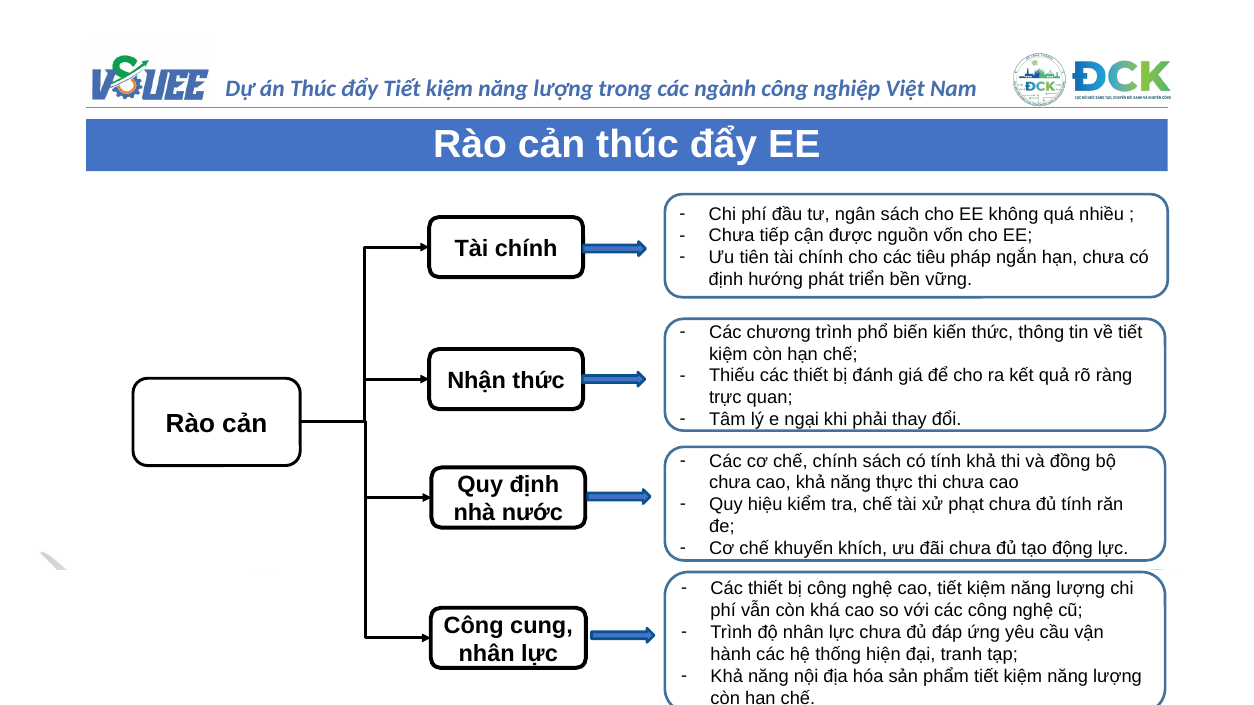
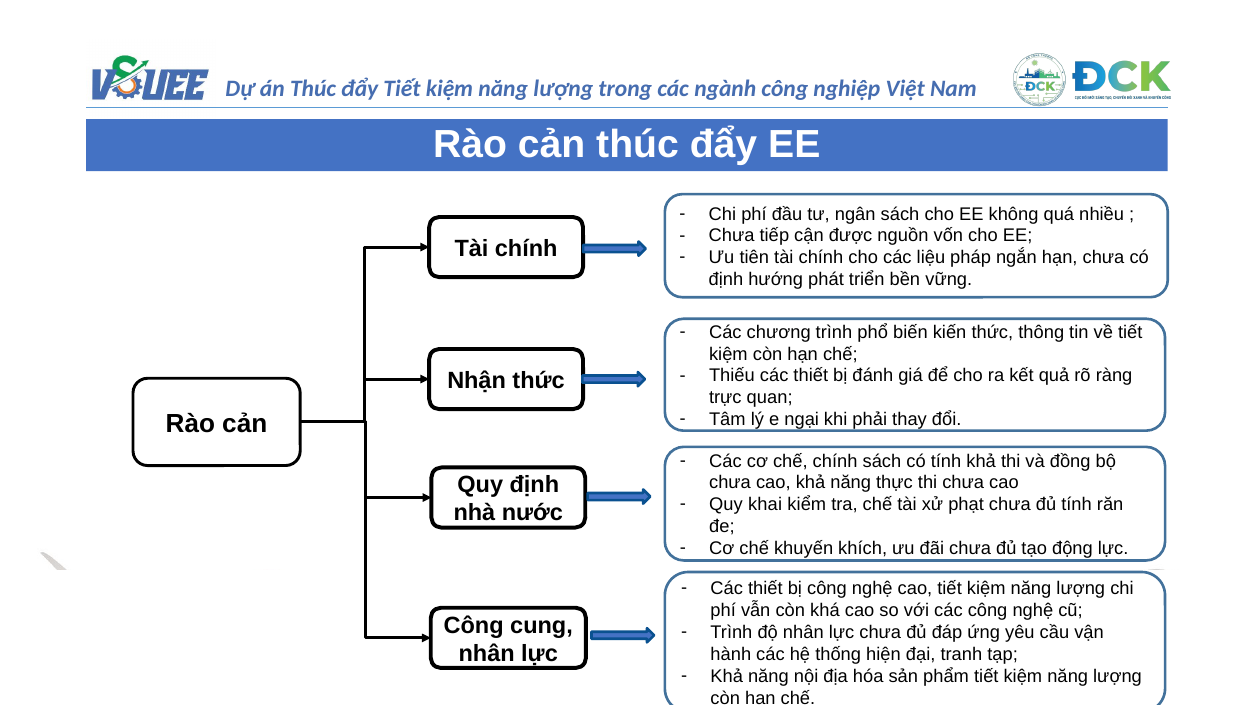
tiêu: tiêu -> liệu (931, 258)
hiệu: hiệu -> khai (765, 505)
